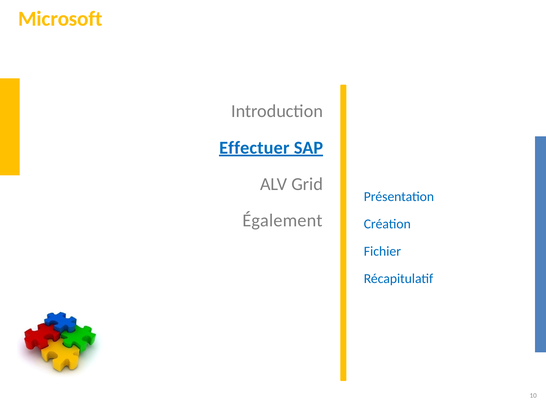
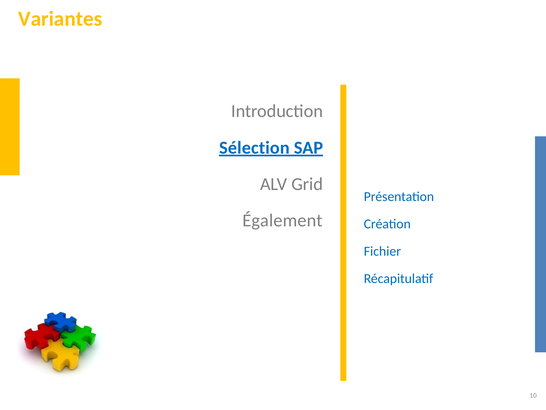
Microsoft: Microsoft -> Variantes (60, 19)
Effectuer: Effectuer -> Sélection (254, 148)
